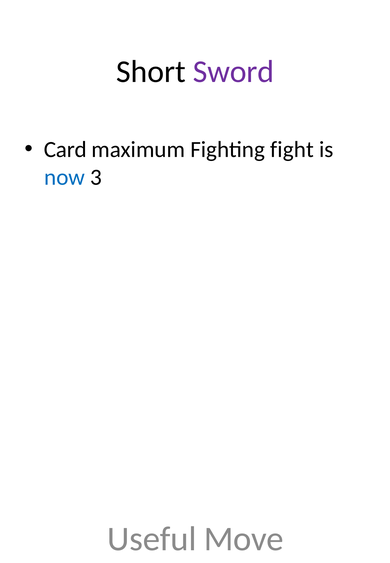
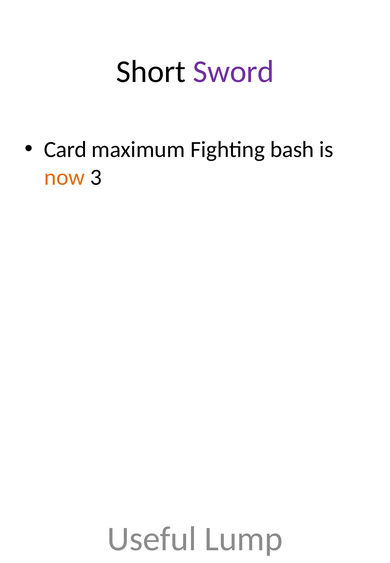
fight: fight -> bash (292, 150)
now colour: blue -> orange (65, 177)
Move: Move -> Lump (244, 539)
